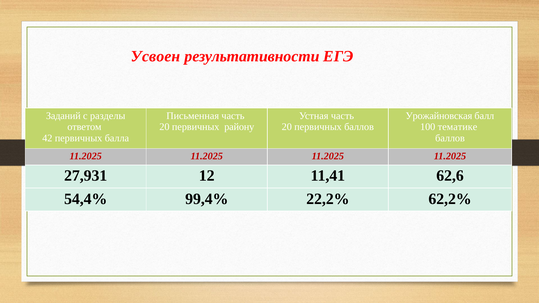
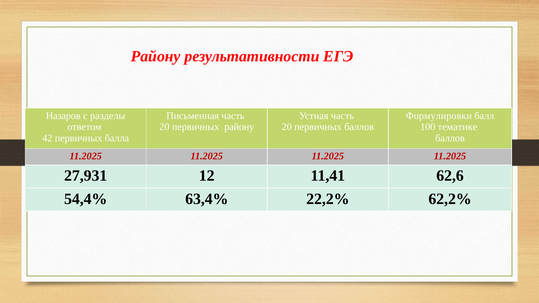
Усвоен: Усвоен -> Району (156, 56)
Заданий: Заданий -> Назаров (63, 116)
Урожайновская: Урожайновская -> Формулировки (439, 116)
99,4%: 99,4% -> 63,4% (207, 199)
